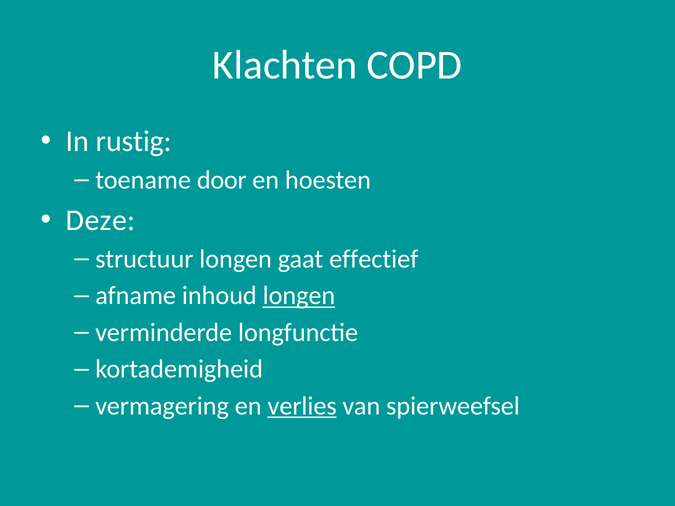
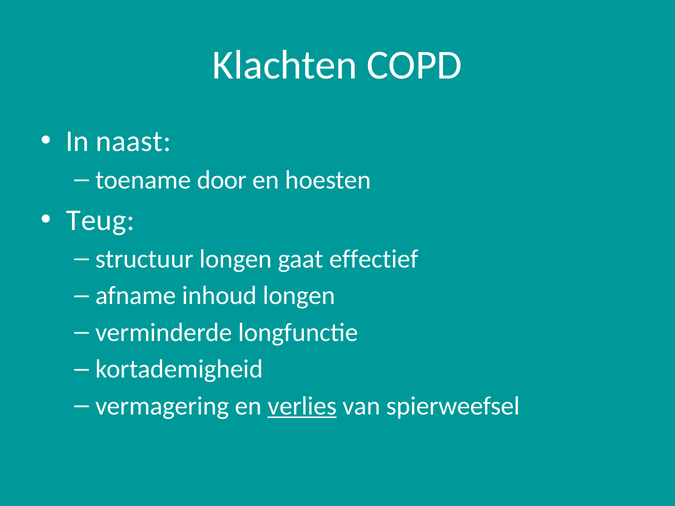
rustig: rustig -> naast (134, 142)
Deze: Deze -> Teug (101, 220)
longen underline: present -> none (299, 296)
